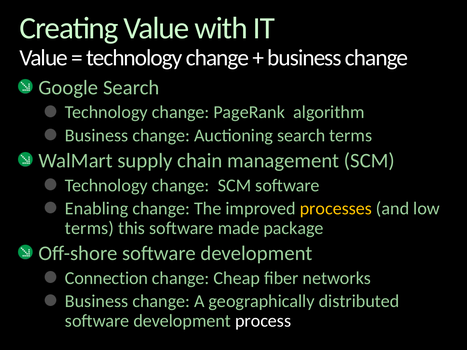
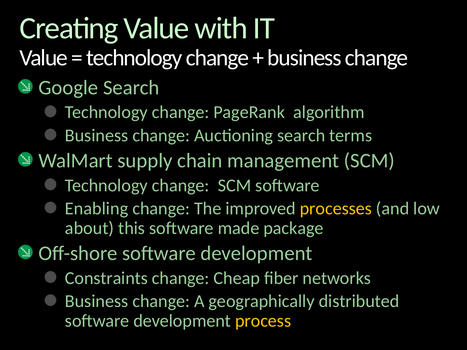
terms: terms -> about (90, 228)
Connection: Connection -> Constraints (106, 278)
process colour: white -> yellow (263, 321)
